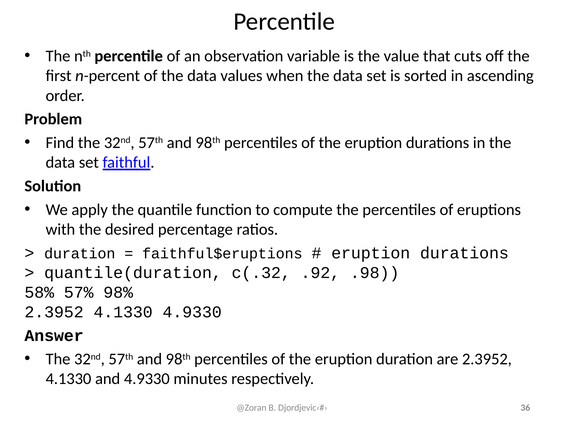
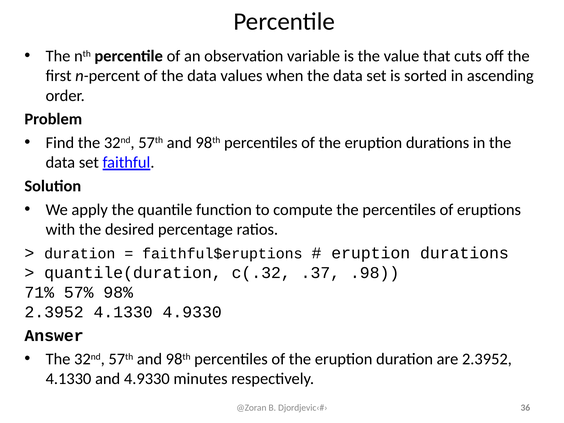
.92: .92 -> .37 (320, 273)
58%: 58% -> 71% (39, 292)
